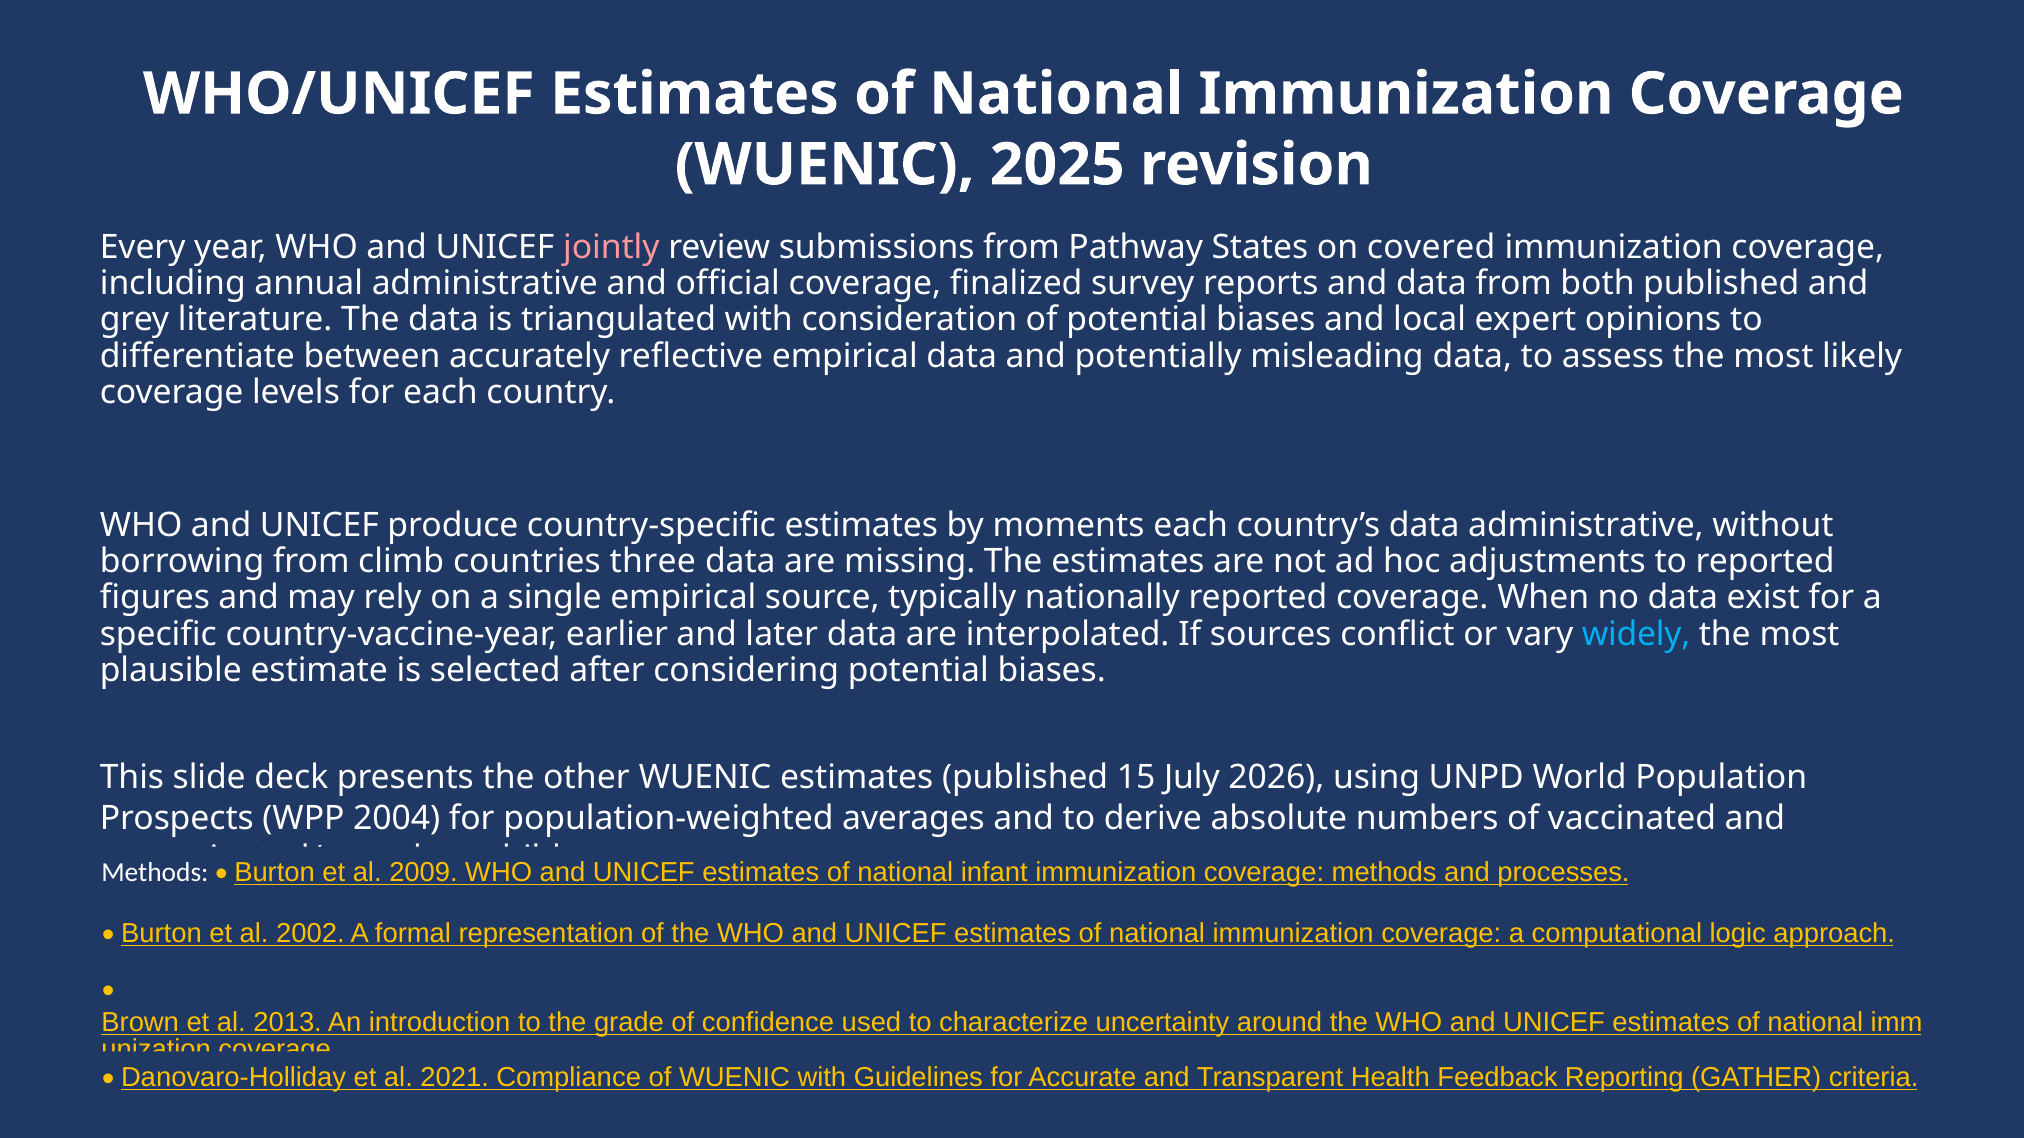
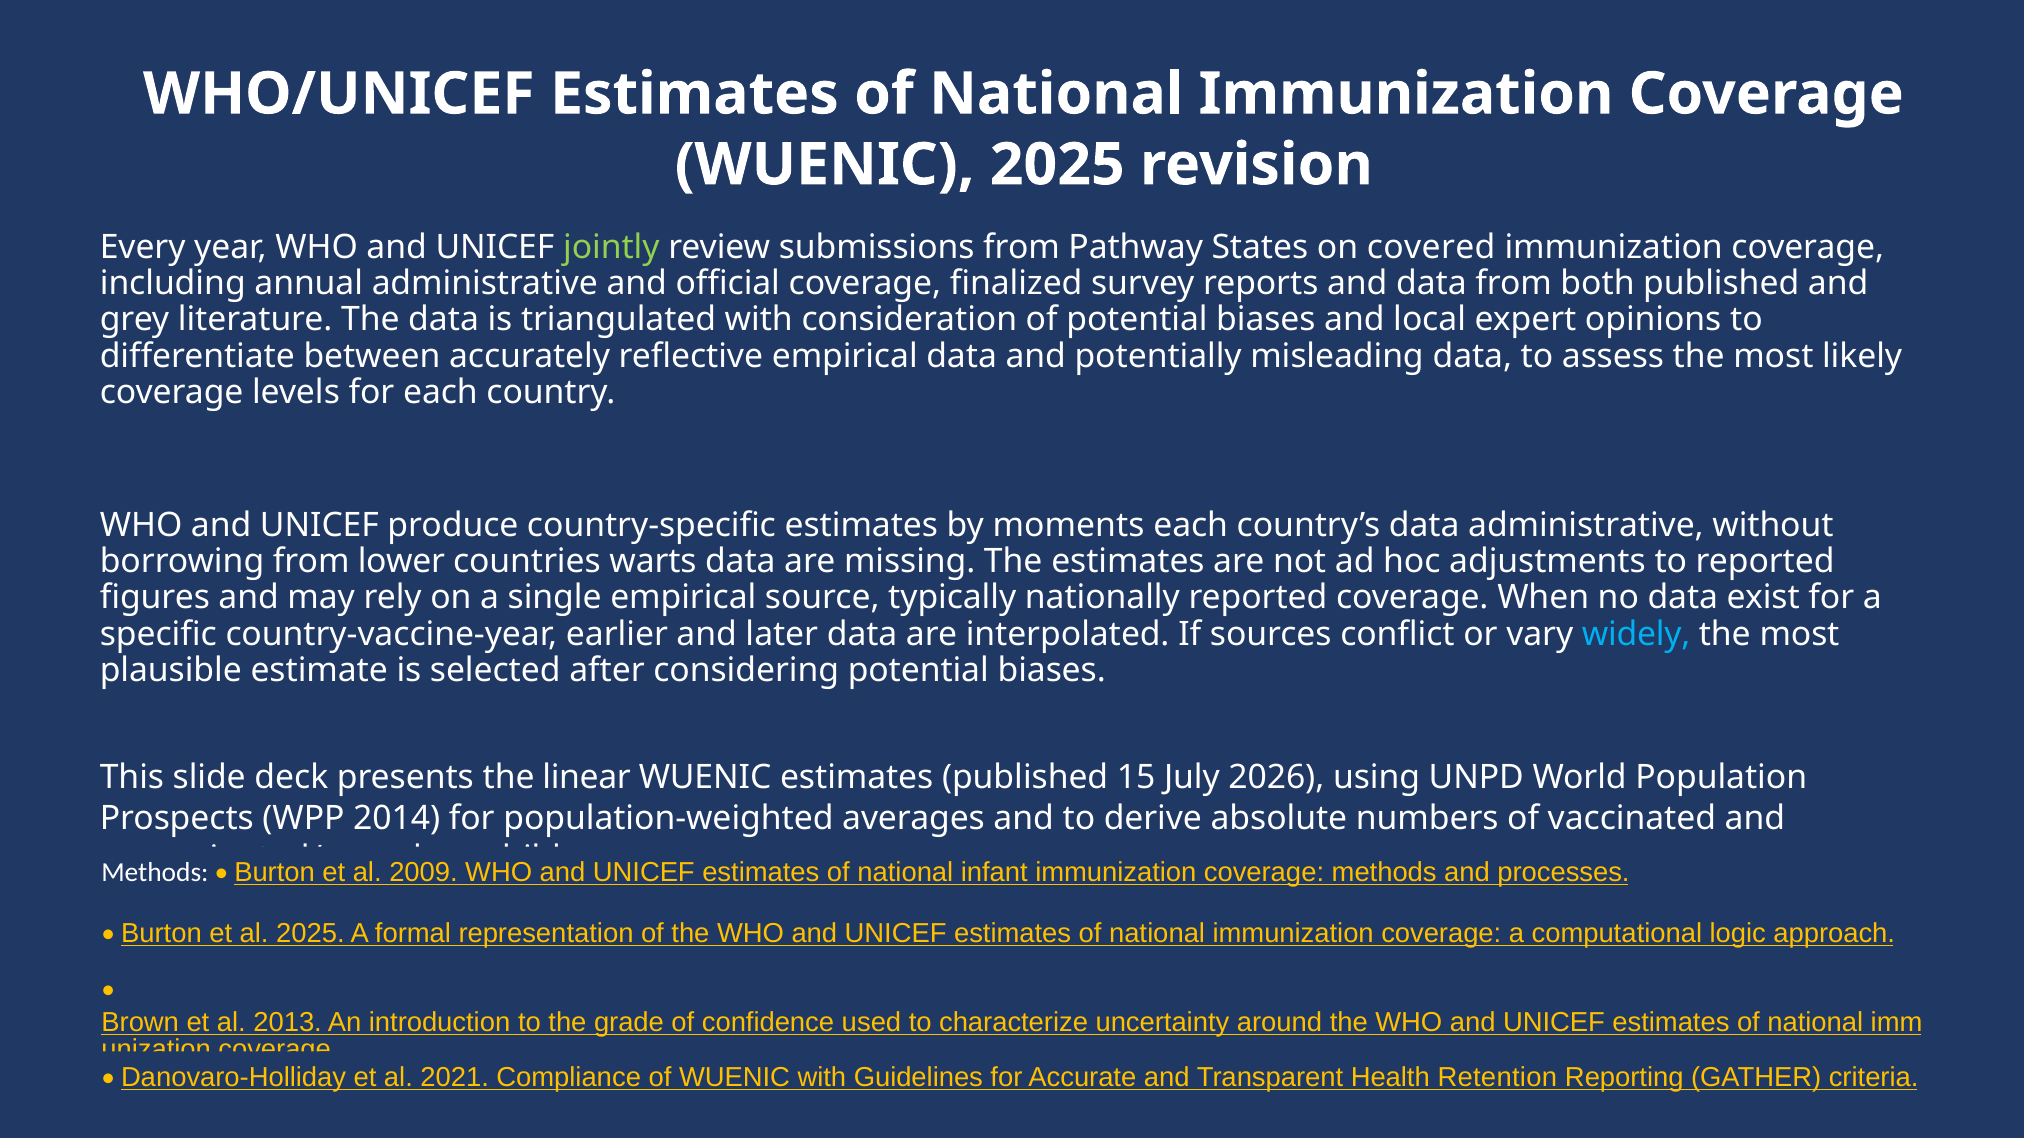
jointly colour: pink -> light green (611, 247)
climb: climb -> lower (401, 562)
three: three -> warts (653, 562)
other: other -> linear (587, 778)
2004: 2004 -> 2014 (397, 819)
al 2002: 2002 -> 2025 (310, 934)
Feedback: Feedback -> Retention (1497, 1078)
